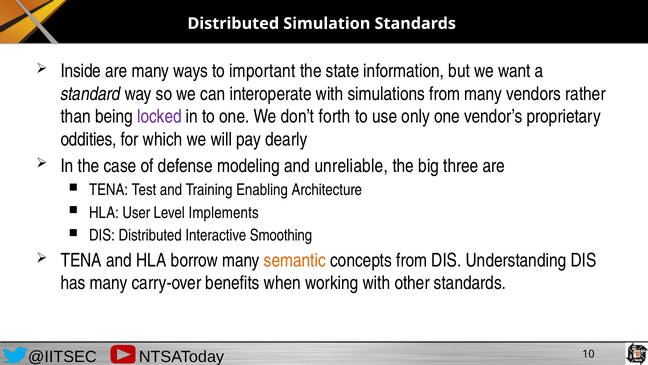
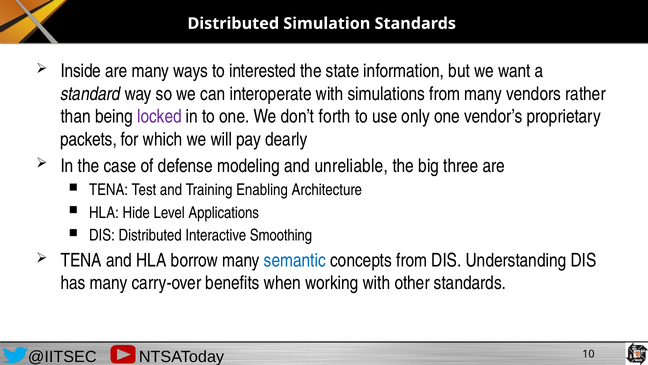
important: important -> interested (263, 71)
oddities: oddities -> packets (89, 139)
User: User -> Hide (136, 212)
Implements: Implements -> Applications (224, 212)
semantic colour: orange -> blue (295, 260)
